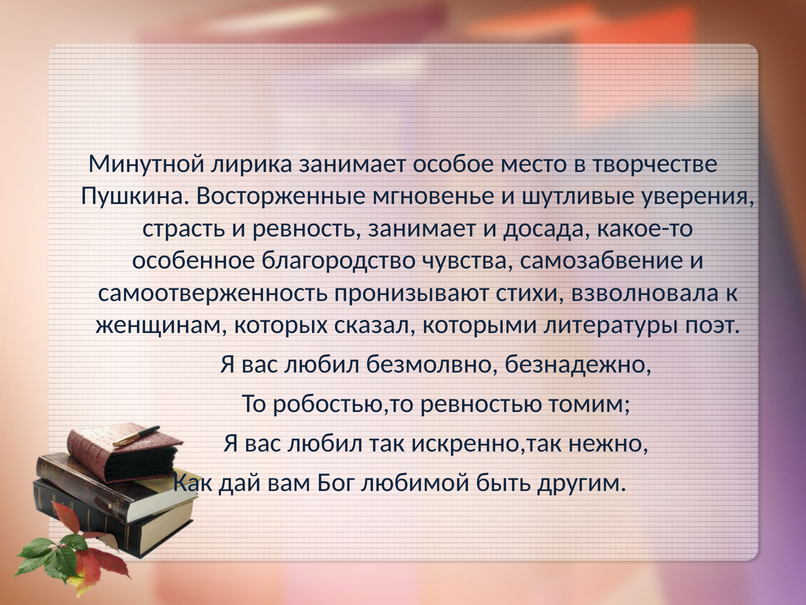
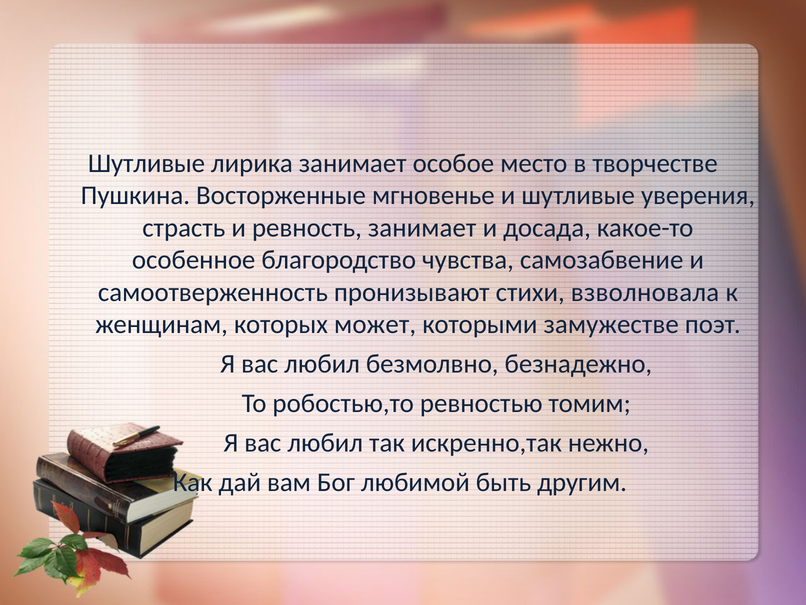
Минутной: Минутной -> Шутливые (146, 163)
сказал: сказал -> может (375, 324)
литературы: литературы -> замужестве (611, 324)
